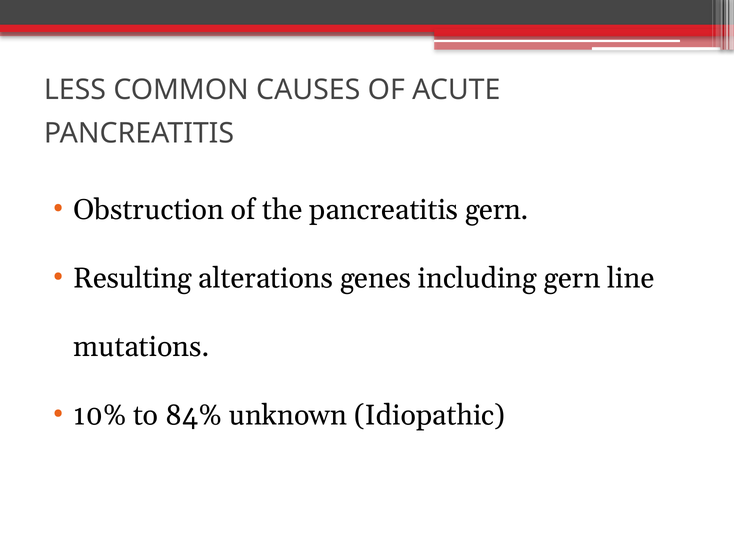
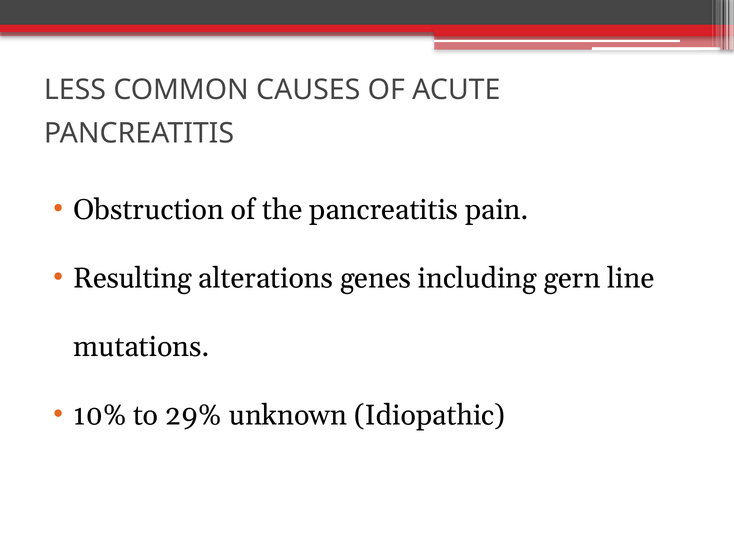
pancreatitis gern: gern -> pain (497, 210)
84%: 84% -> 29% (193, 416)
